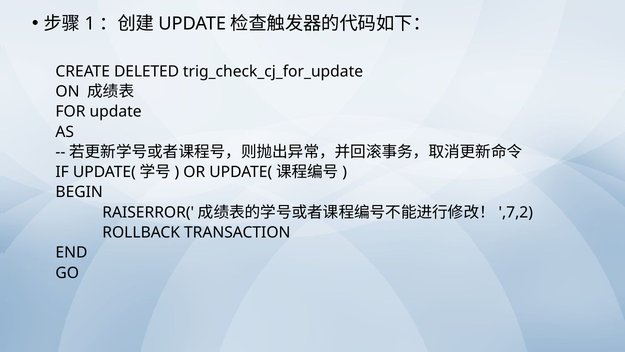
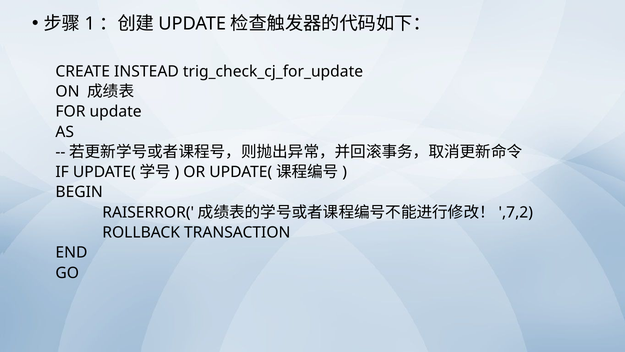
DELETED: DELETED -> INSTEAD (146, 71)
